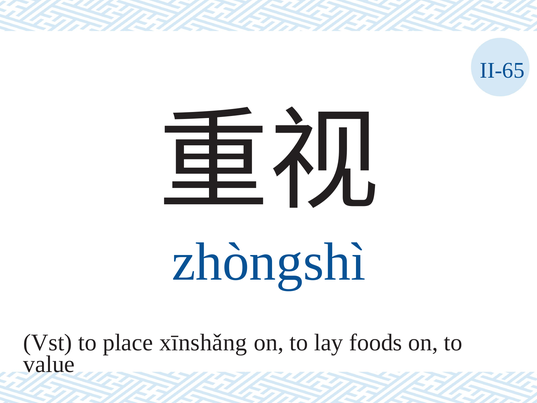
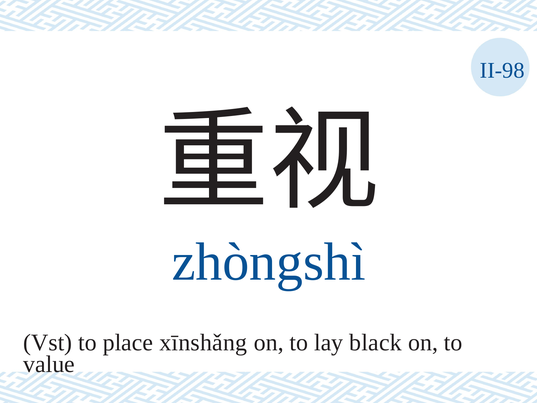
II-65: II-65 -> II-98 (502, 70)
foods: foods -> black (376, 342)
